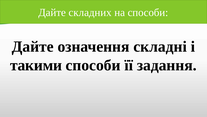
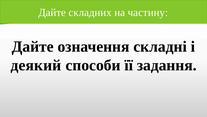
на способи: способи -> частину (148, 12)
такими: такими -> деякий (36, 65)
